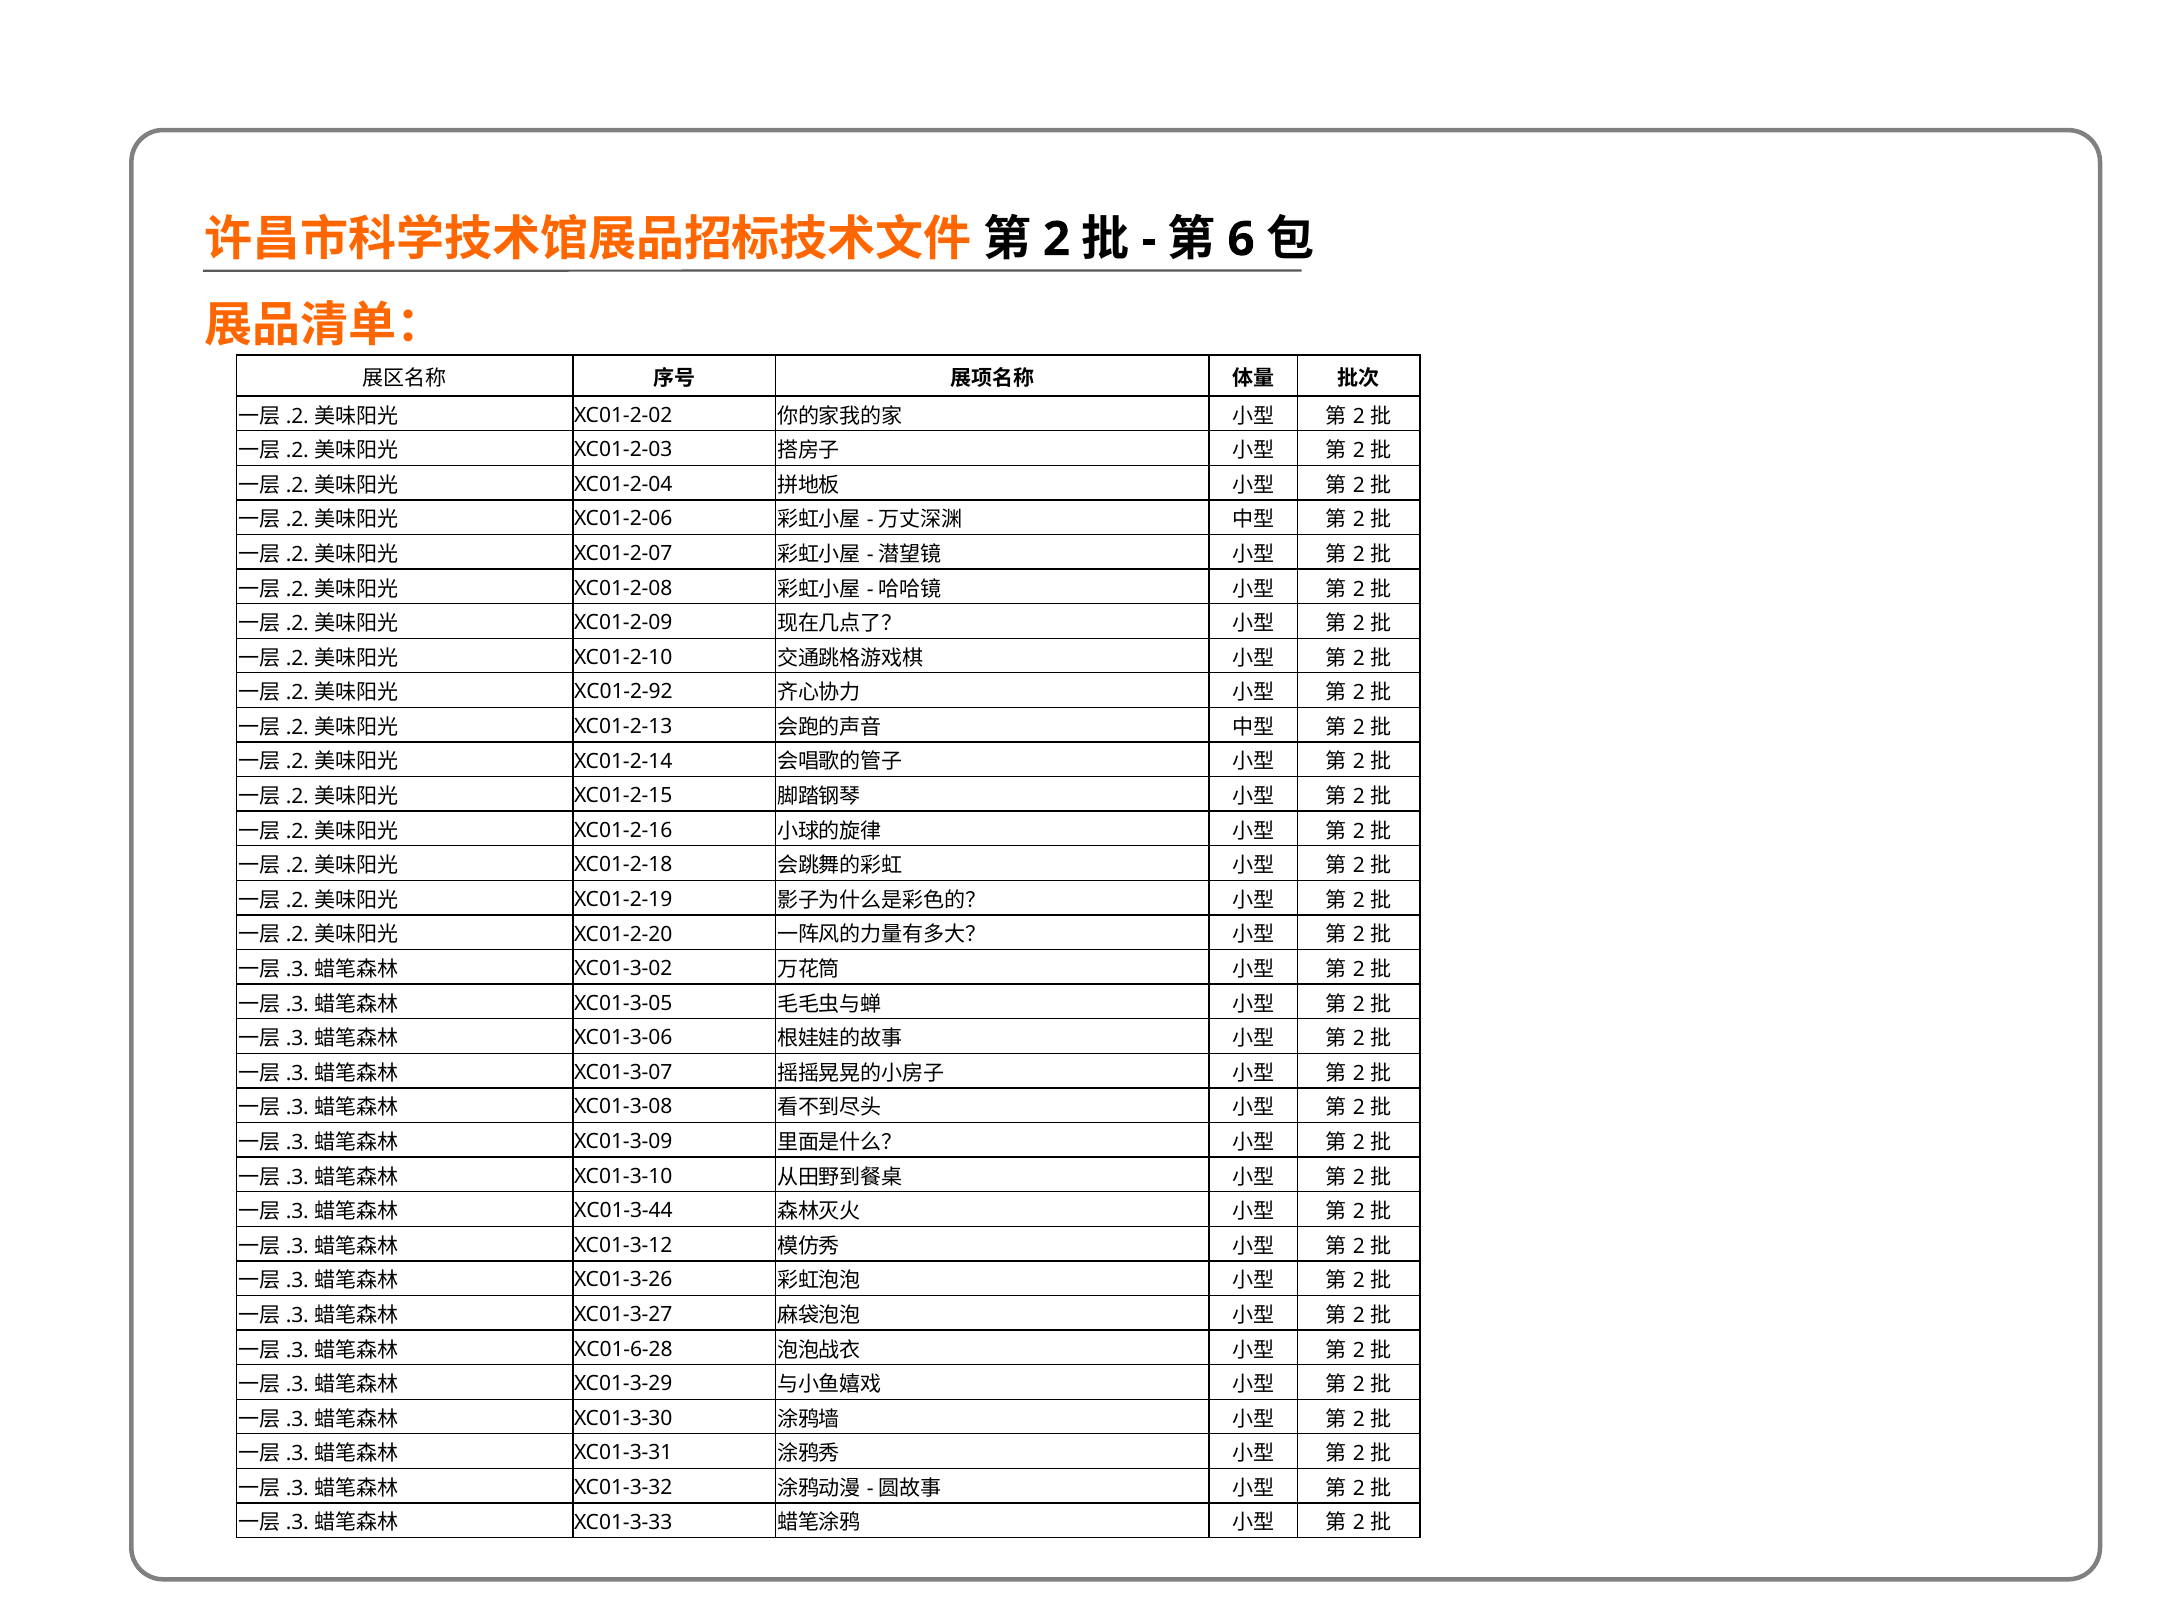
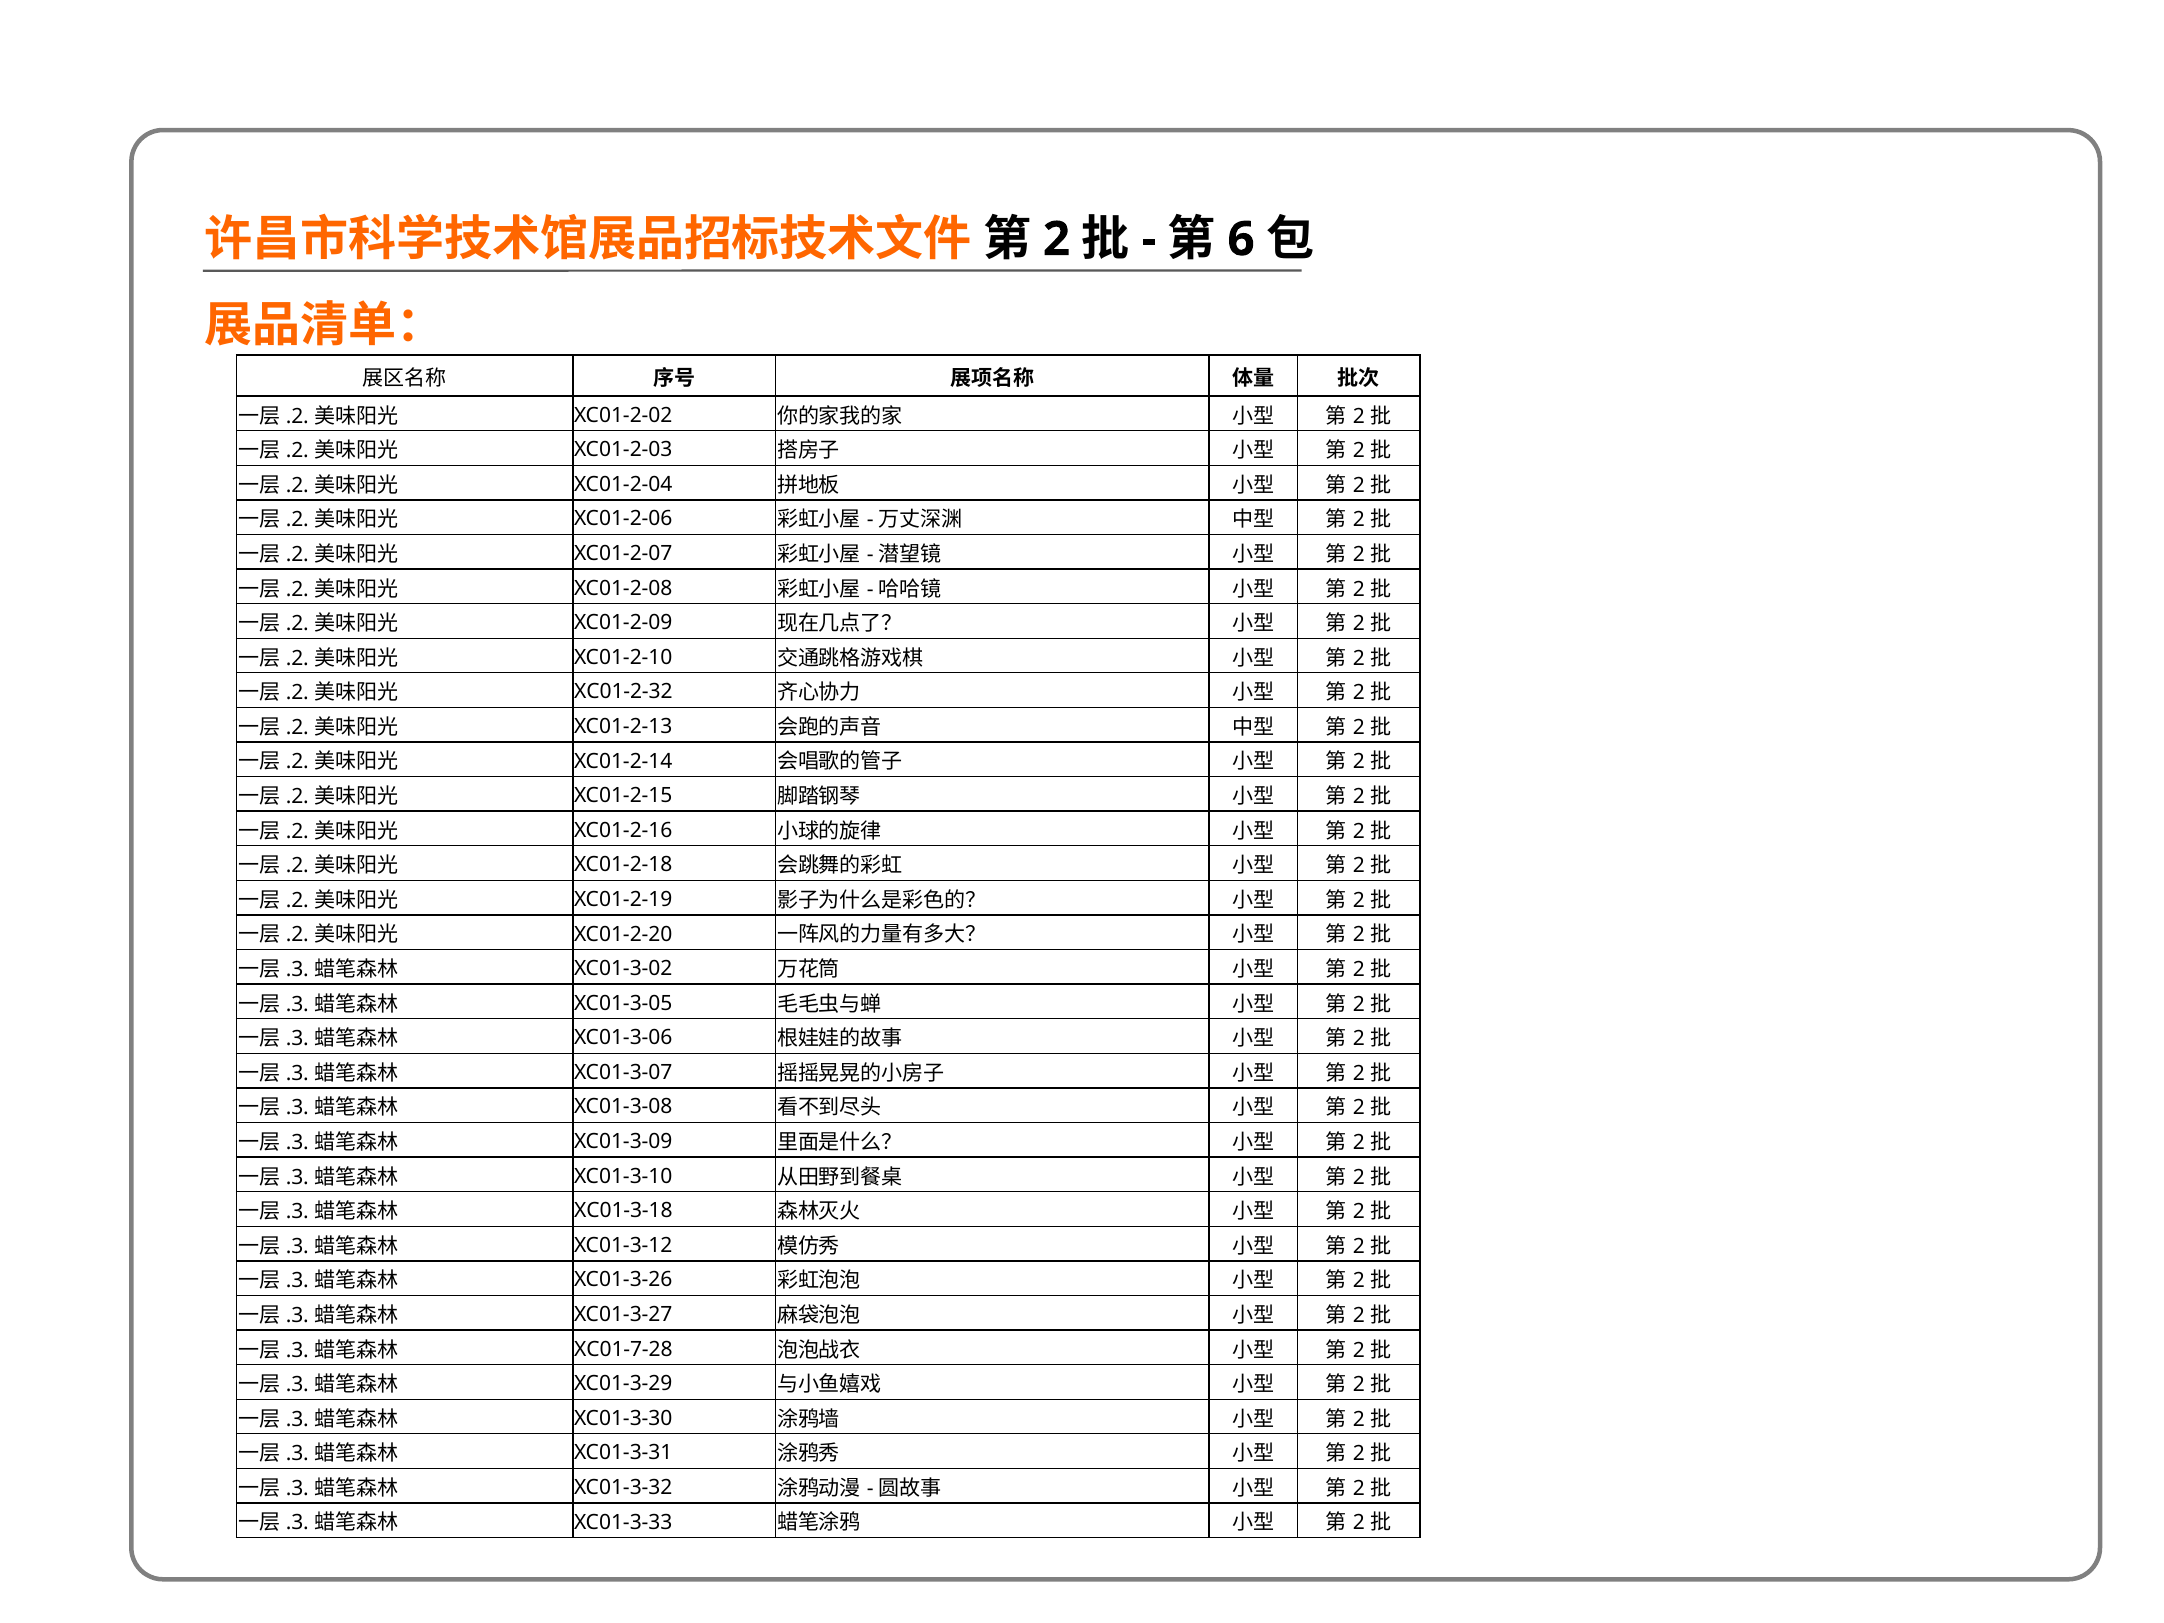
XC01-2-92: XC01-2-92 -> XC01-2-32 (623, 692)
XC01-3-44: XC01-3-44 -> XC01-3-18 (623, 1211)
XC01-6-28: XC01-6-28 -> XC01-7-28 (623, 1349)
